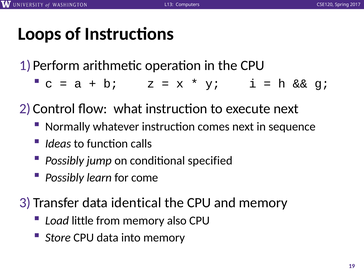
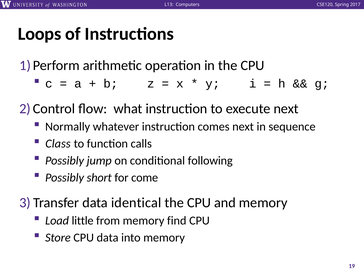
Ideas: Ideas -> Class (58, 144)
specified: specified -> following (210, 161)
learn: learn -> short (99, 178)
also: also -> find (177, 221)
